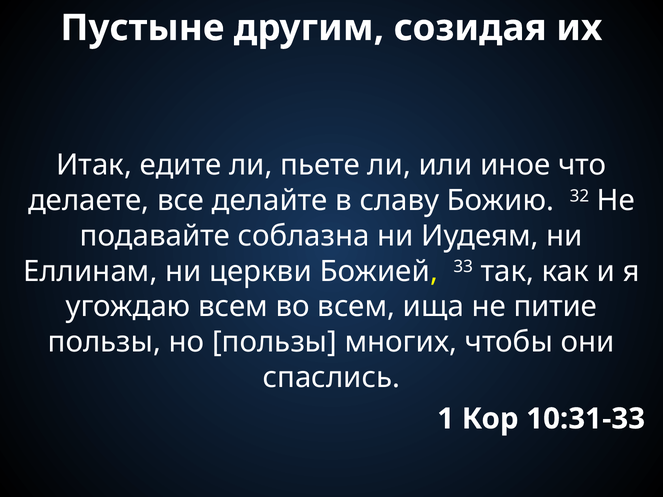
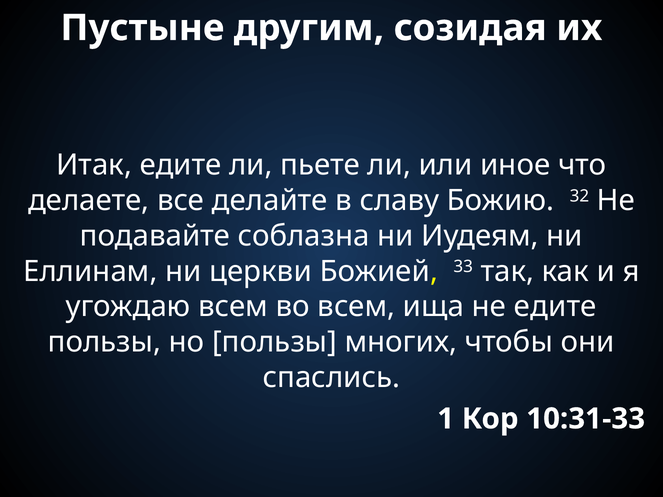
не питие: питие -> едите (555, 307)
